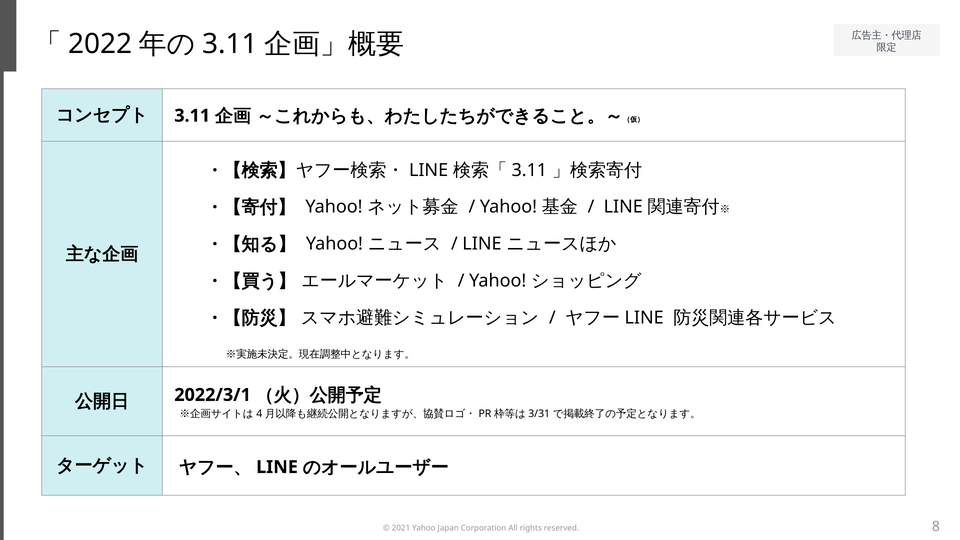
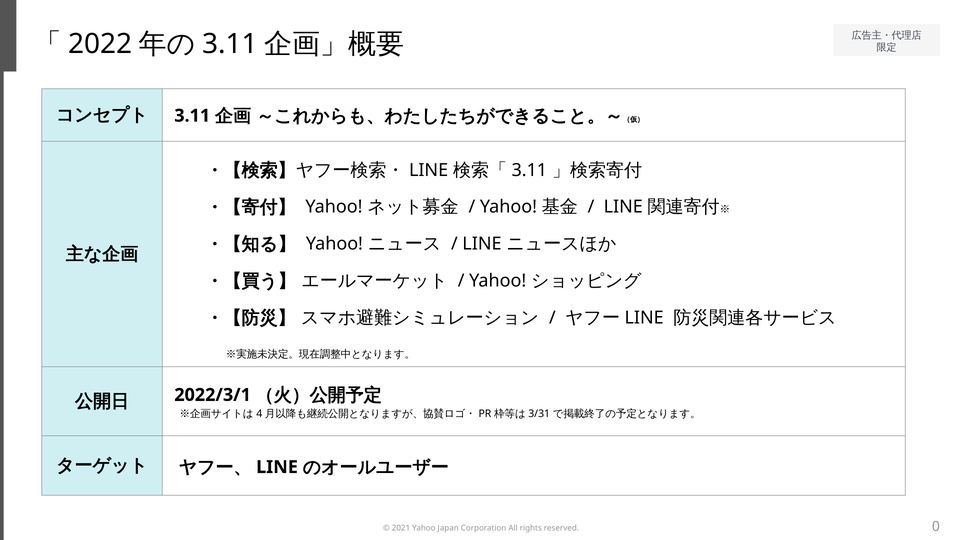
8: 8 -> 0 (936, 527)
